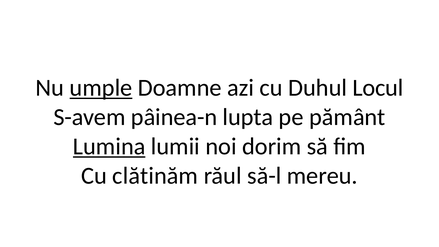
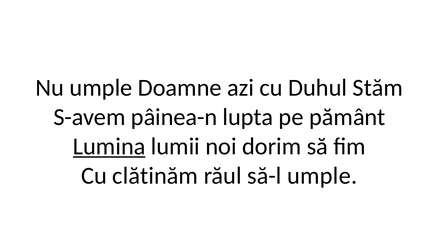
umple underline: present -> none (101, 88)
Locul: Locul -> Stăm (378, 88)
să-l mereu: mereu -> umple (322, 176)
